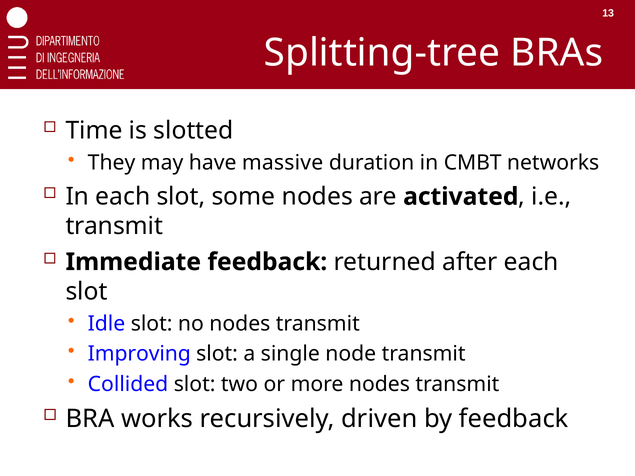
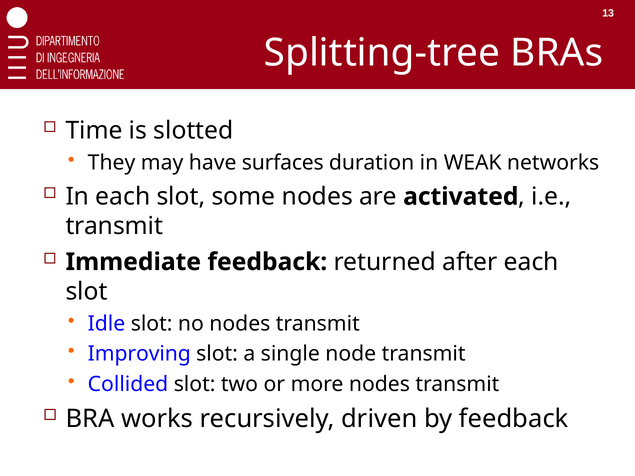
massive: massive -> surfaces (283, 163)
CMBT: CMBT -> WEAK (473, 163)
